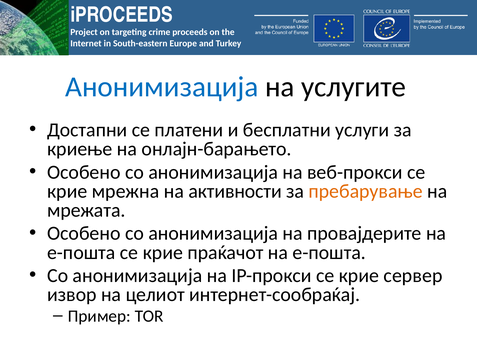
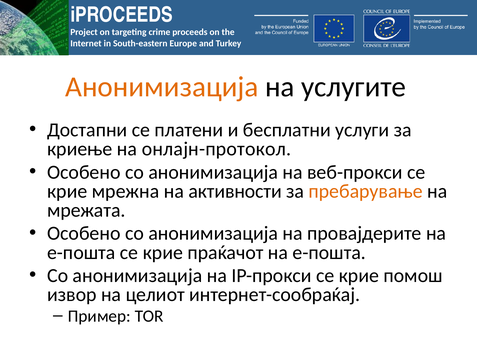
Анонимизација colour: blue -> orange (162, 87)
онлајн-барањето: онлајн-барањето -> онлајн-протокол (216, 149)
сервер: сервер -> помош (413, 275)
